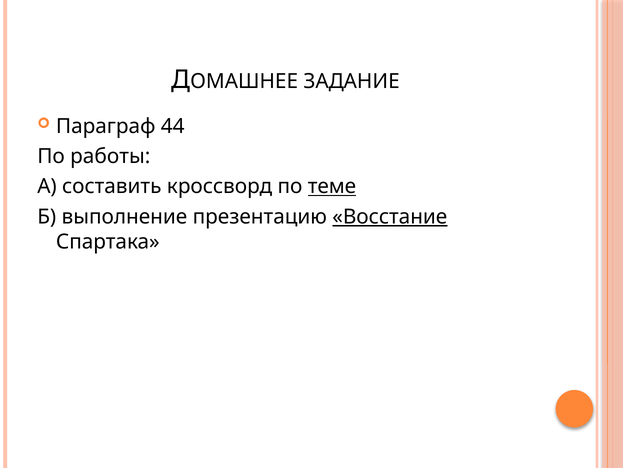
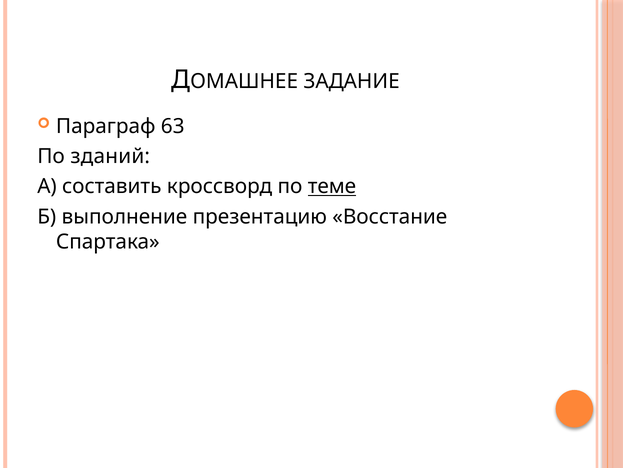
44: 44 -> 63 (173, 126)
работы: работы -> зданий (110, 156)
Восстание underline: present -> none (390, 216)
